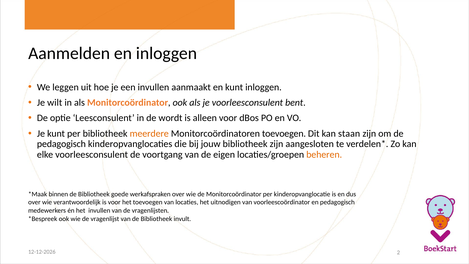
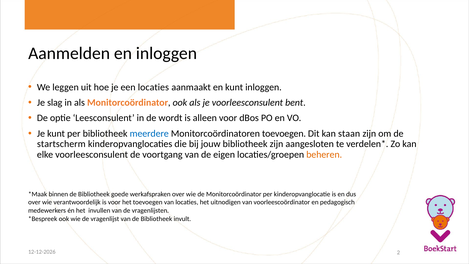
een invullen: invullen -> locaties (153, 87)
wilt: wilt -> slag (55, 103)
meerdere colour: orange -> blue (149, 133)
pedagogisch: pedagogisch -> startscherm (61, 144)
